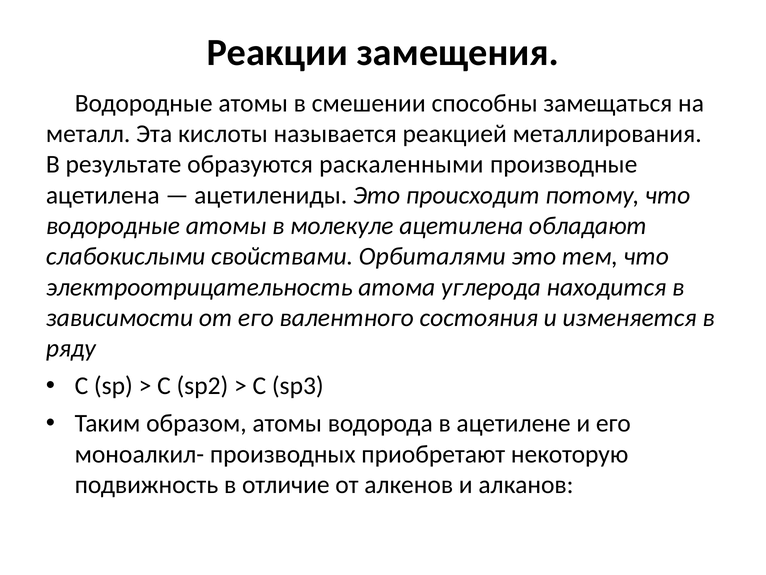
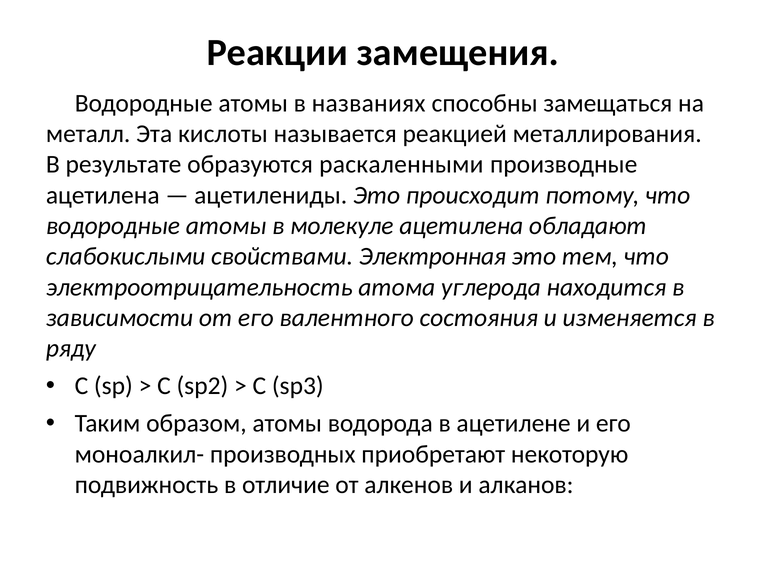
смешении: смешении -> названиях (369, 103)
Орбиталями: Орбиталями -> Электронная (432, 256)
